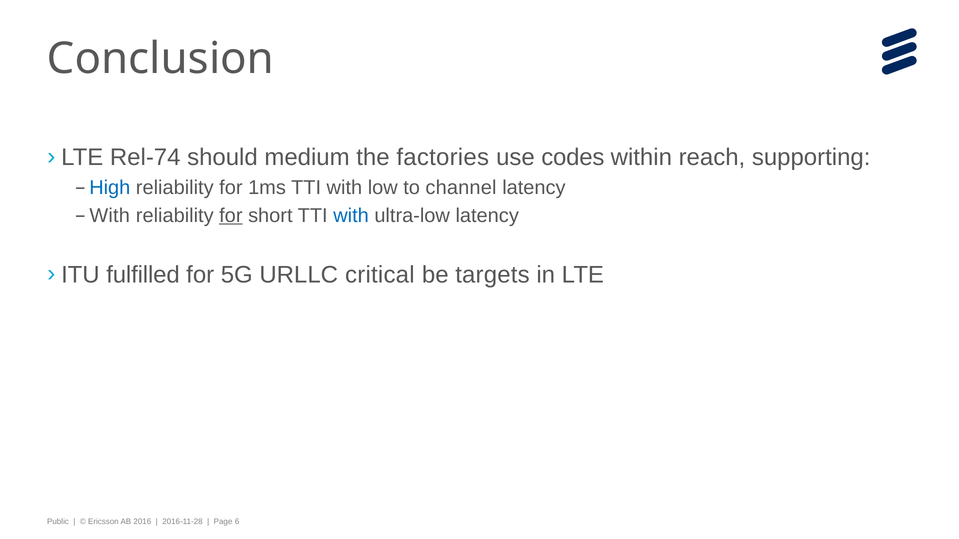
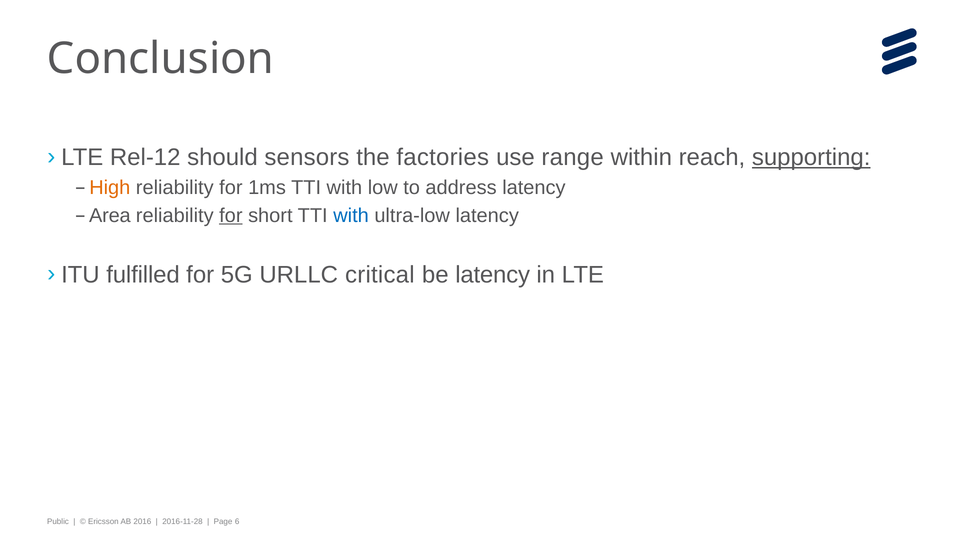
Rel-74: Rel-74 -> Rel-12 (145, 158)
medium: medium -> sensors (307, 158)
codes: codes -> range (573, 158)
supporting underline: none -> present (811, 158)
High colour: blue -> orange (110, 188)
channel: channel -> address (461, 188)
With: With -> Area (110, 216)
be targets: targets -> latency (493, 275)
